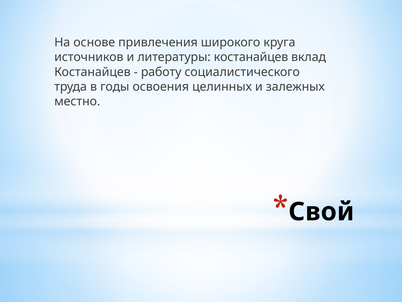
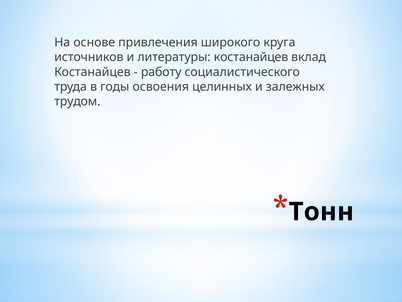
местно: местно -> трудом (77, 101)
Свой: Свой -> Тонн (321, 211)
